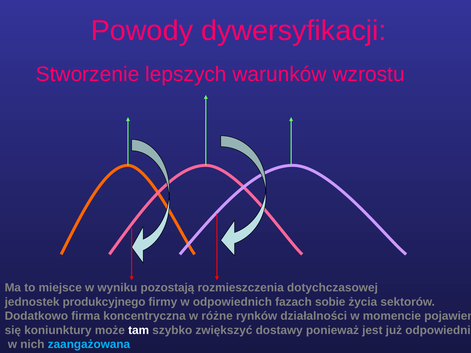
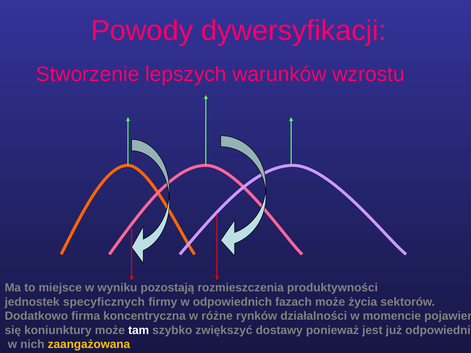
dotychczasowej: dotychczasowej -> produktywności (332, 288)
produkcyjnego: produkcyjnego -> specyficznych (104, 302)
fazach sobie: sobie -> może (330, 302)
zaangażowana colour: light blue -> yellow (89, 344)
